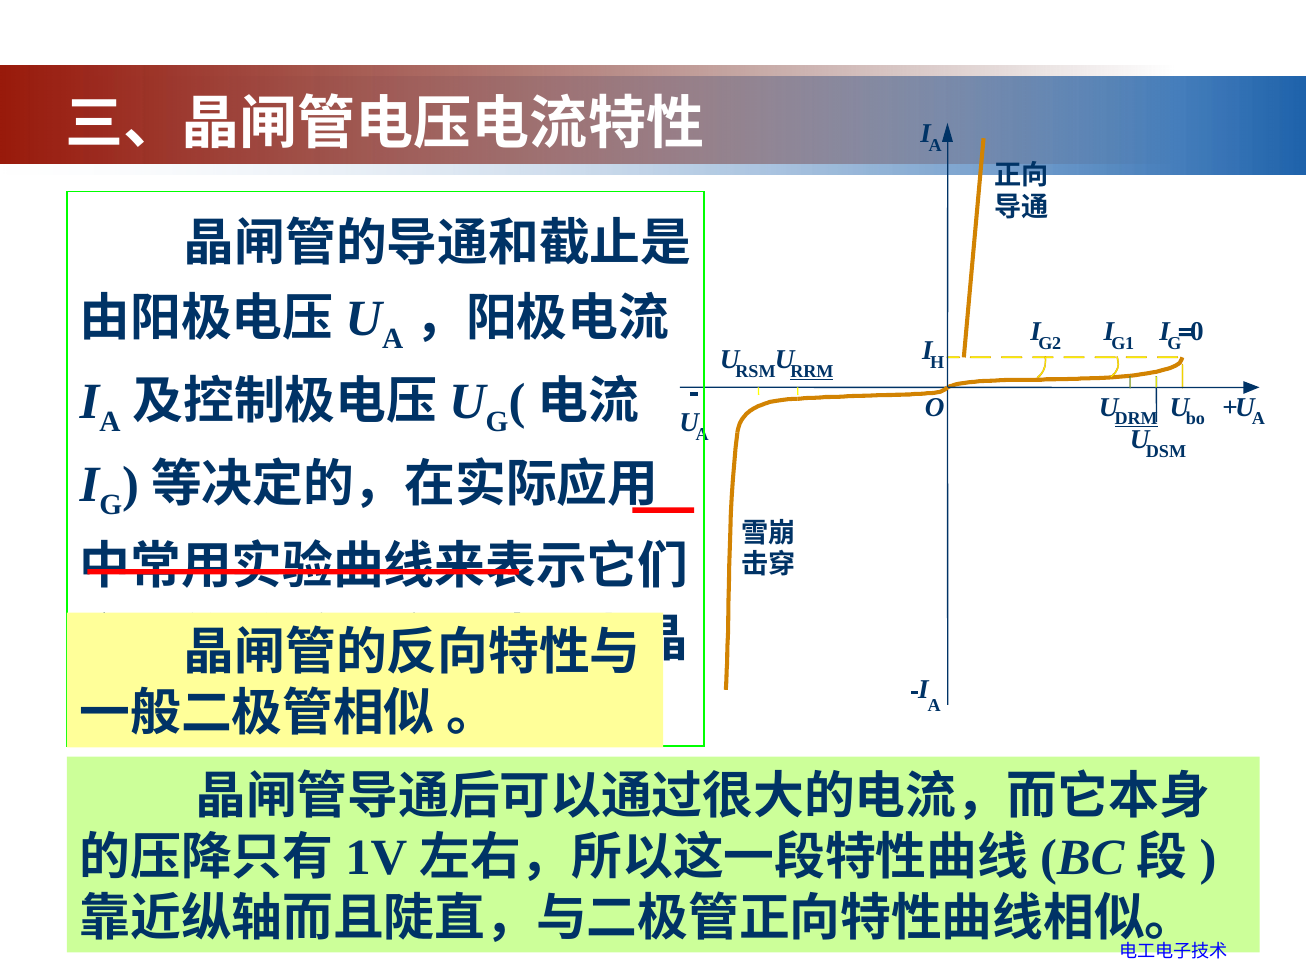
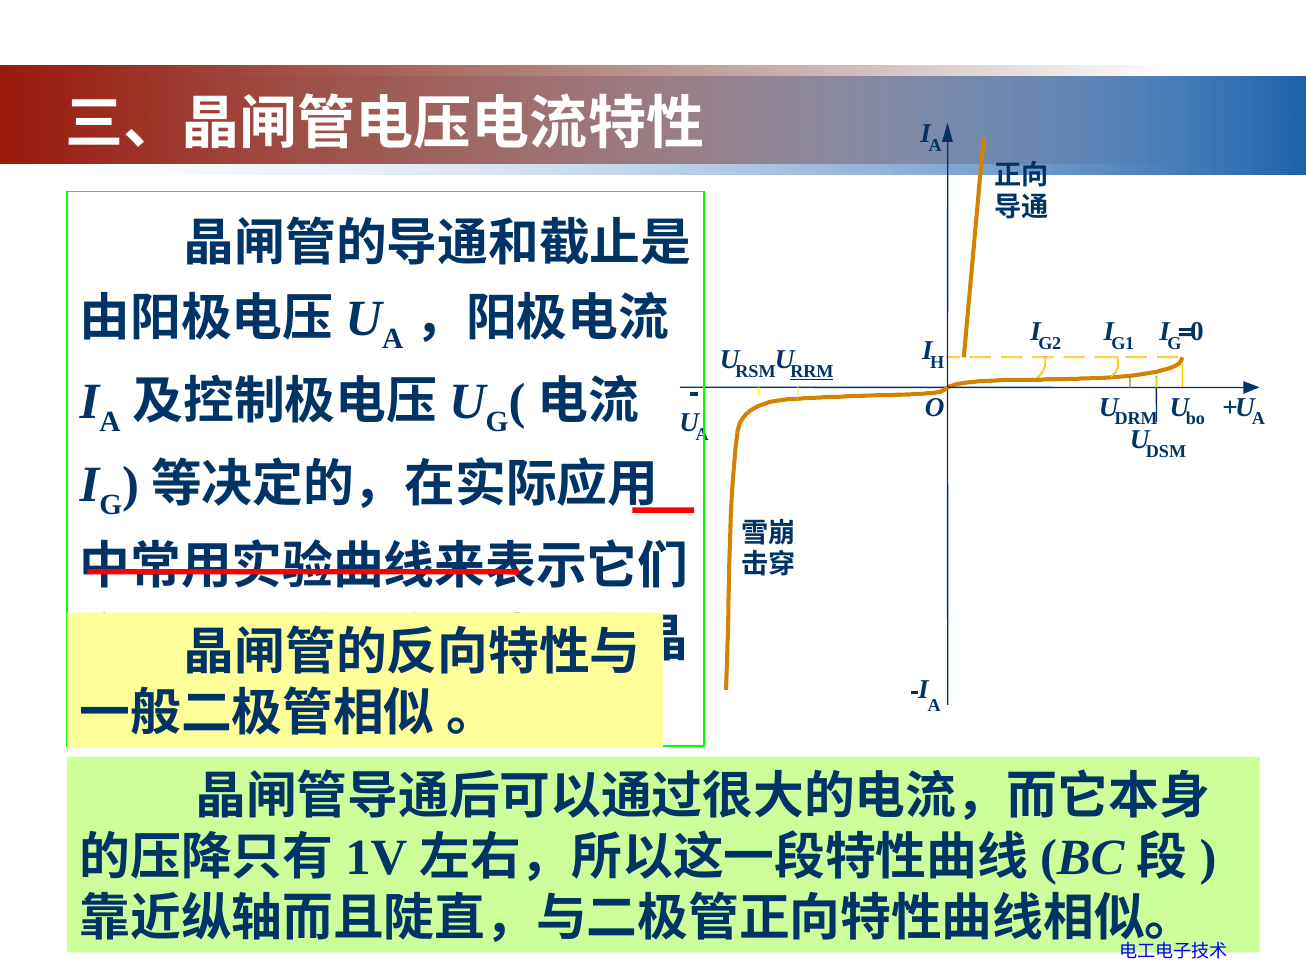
DRM underline: present -> none (1136, 419)
